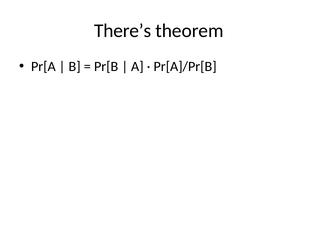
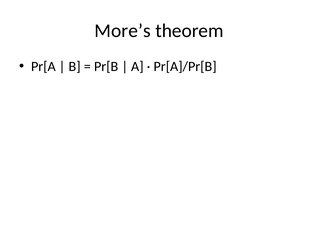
There’s: There’s -> More’s (123, 31)
